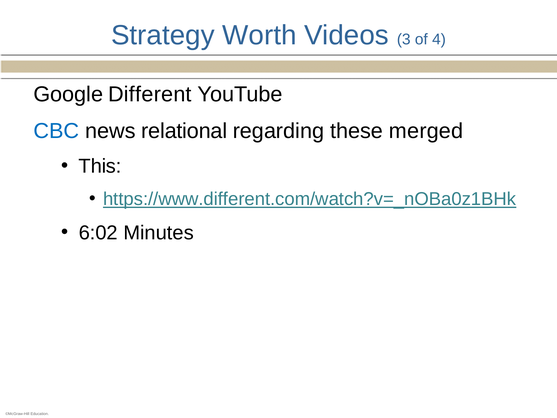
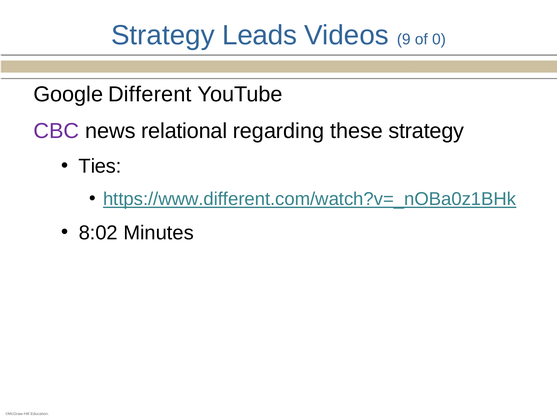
Worth: Worth -> Leads (260, 35)
3: 3 -> 9 (404, 39)
4: 4 -> 0 (439, 39)
CBC colour: blue -> purple (56, 131)
these merged: merged -> strategy (426, 131)
This: This -> Ties (100, 166)
6:02: 6:02 -> 8:02 (98, 233)
